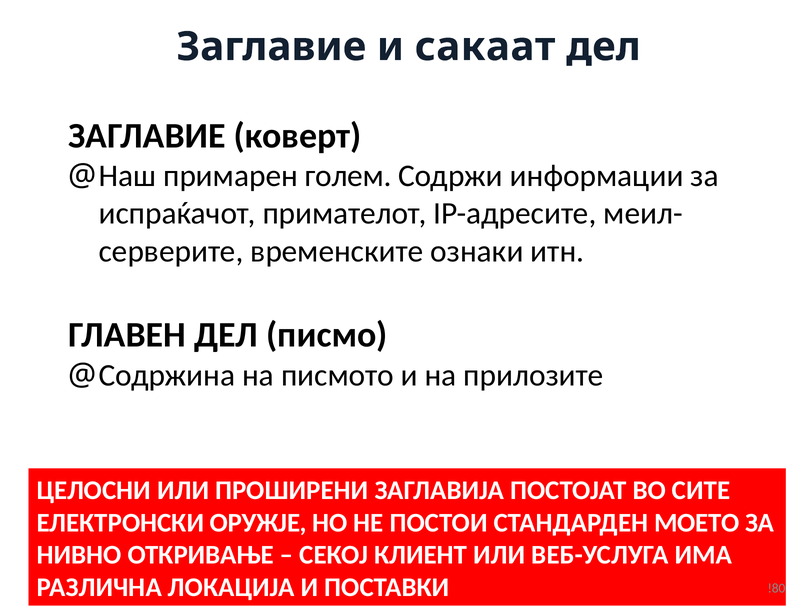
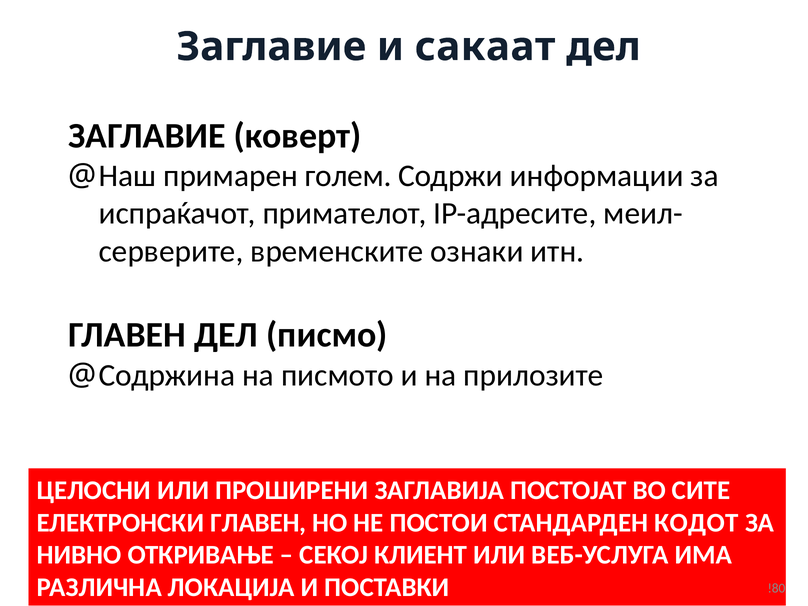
ЕЛЕКТРОНСКИ ОРУЖЈЕ: ОРУЖЈЕ -> ГЛАВЕН (258, 523)
МОЕТО: МОЕТО -> КОДОТ (696, 523)
